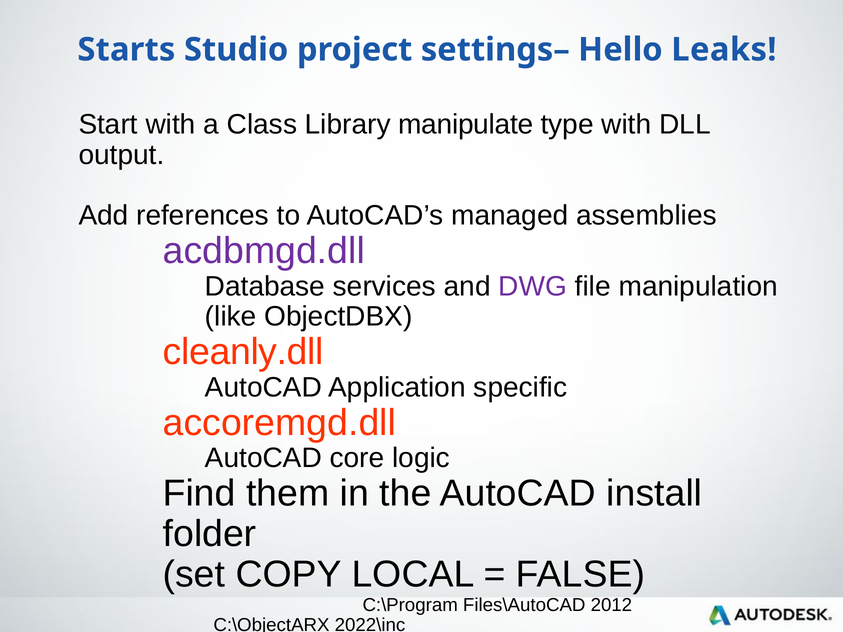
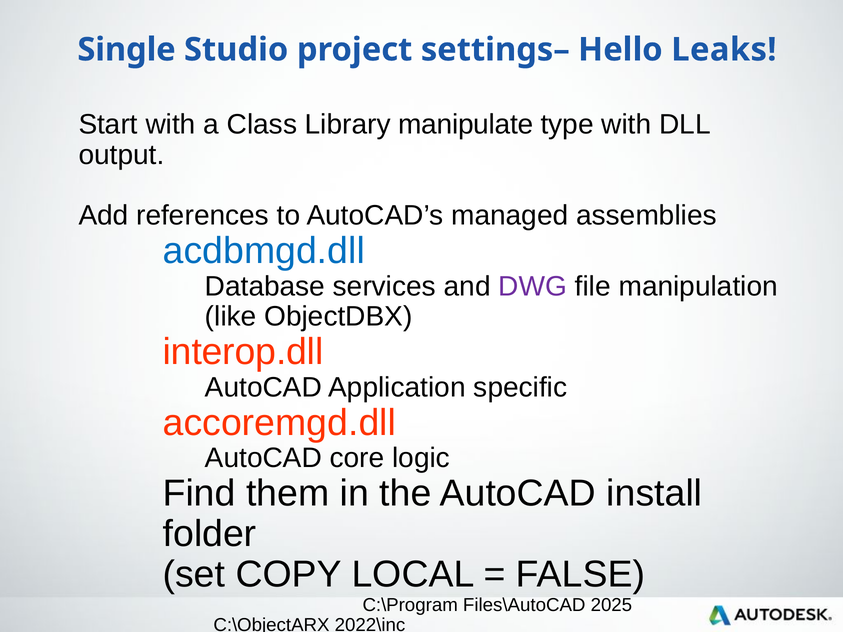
Starts: Starts -> Single (127, 50)
acdbmgd.dll colour: purple -> blue (264, 251)
cleanly.dll: cleanly.dll -> interop.dll (243, 352)
2012: 2012 -> 2025 (611, 605)
